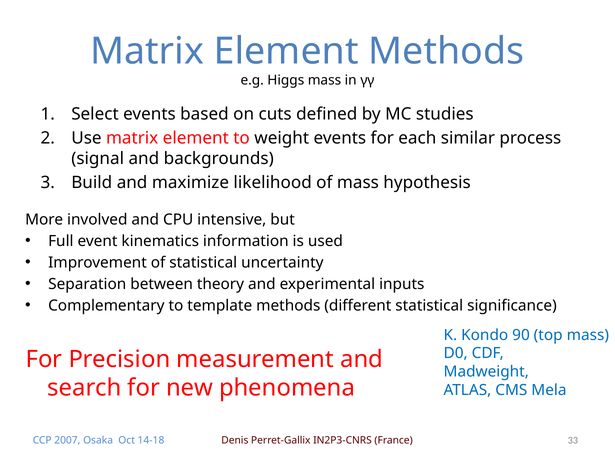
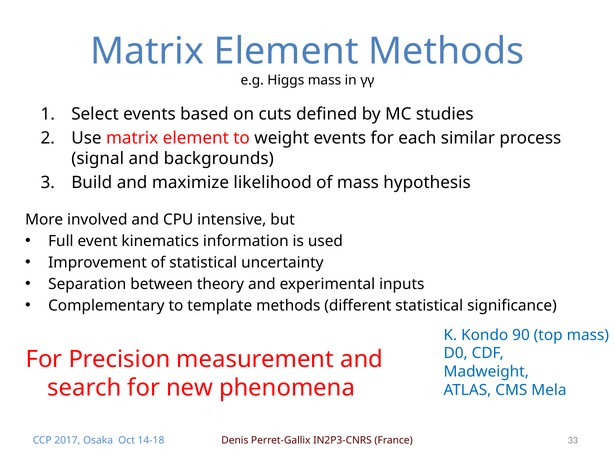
2007: 2007 -> 2017 (67, 440)
